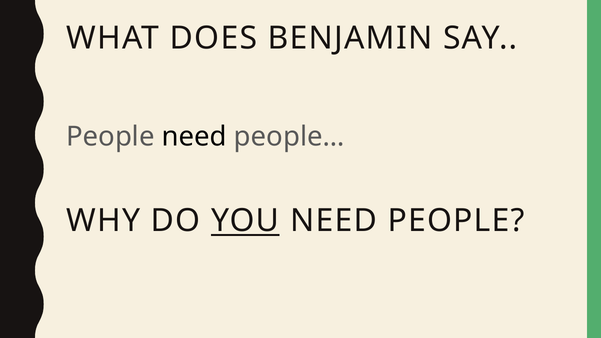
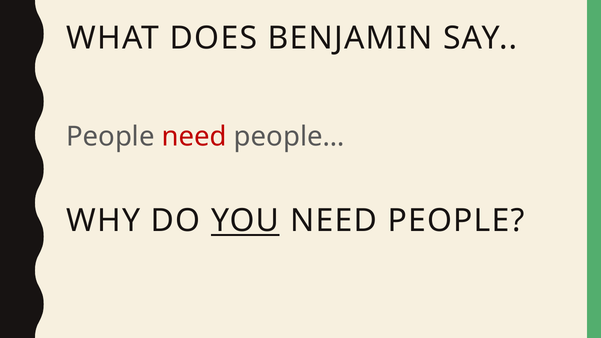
need colour: black -> red (194, 137)
